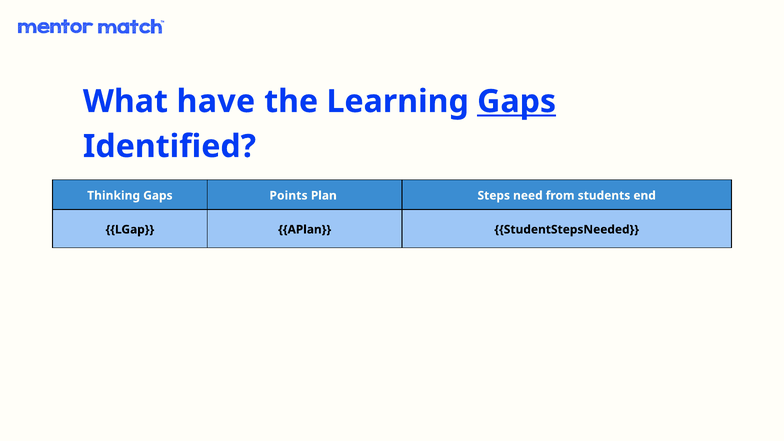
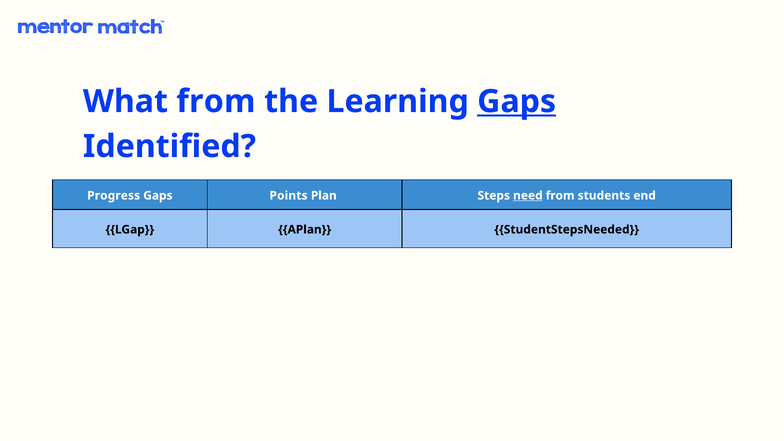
What have: have -> from (216, 101)
Thinking: Thinking -> Progress (114, 196)
need underline: none -> present (528, 196)
